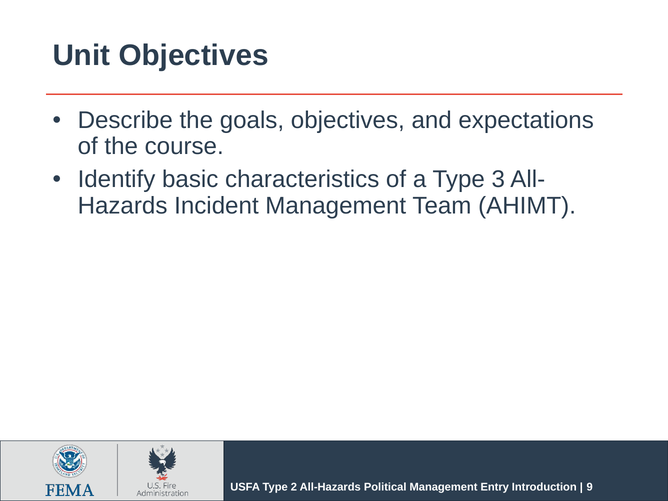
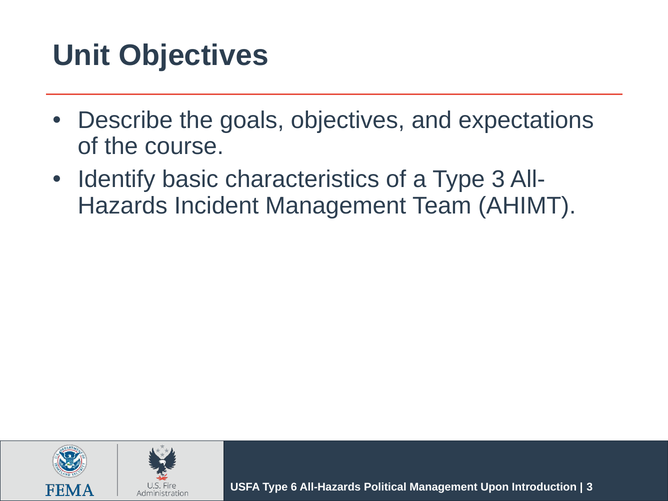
2: 2 -> 6 (294, 487)
Entry: Entry -> Upon (495, 487)
9: 9 -> 3 (590, 487)
